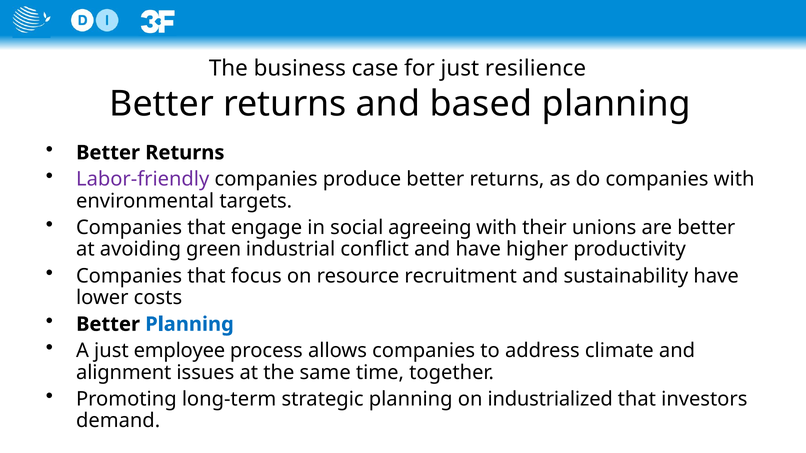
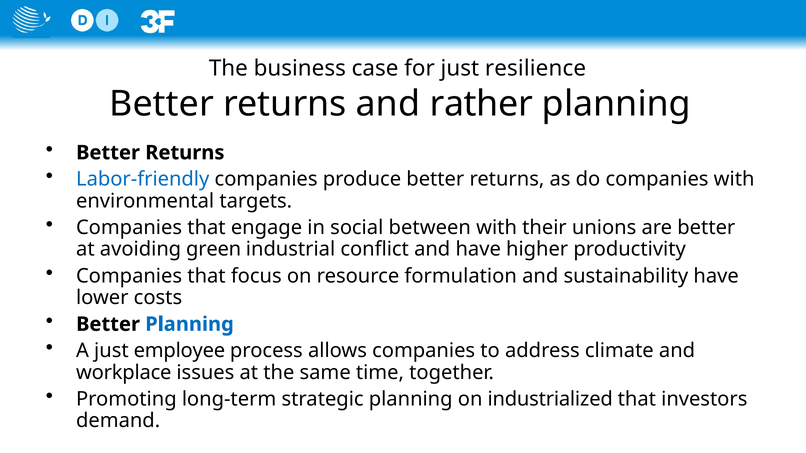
based: based -> rather (481, 104)
Labor-friendly colour: purple -> blue (143, 179)
agreeing: agreeing -> between (430, 228)
recruitment: recruitment -> formulation (461, 276)
alignment: alignment -> workplace (124, 373)
